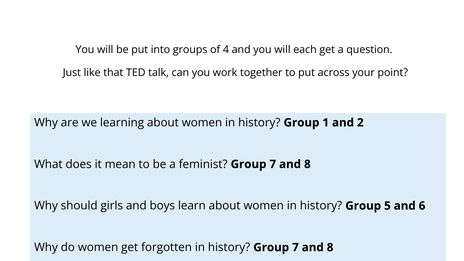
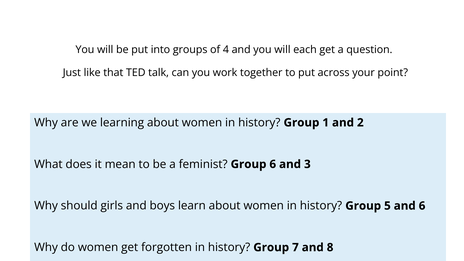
feminist Group 7: 7 -> 6 (273, 164)
8: 8 -> 3 (307, 164)
